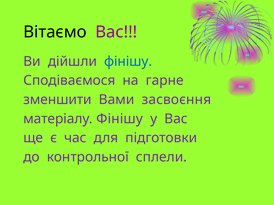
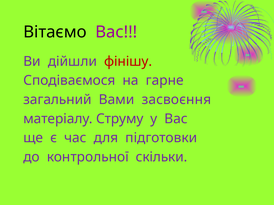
фінішу colour: blue -> red (128, 61)
зменшити: зменшити -> загальний (57, 100)
матеріалу Фінішу: Фінішу -> Струму (120, 119)
сплели: сплели -> скільки (162, 157)
